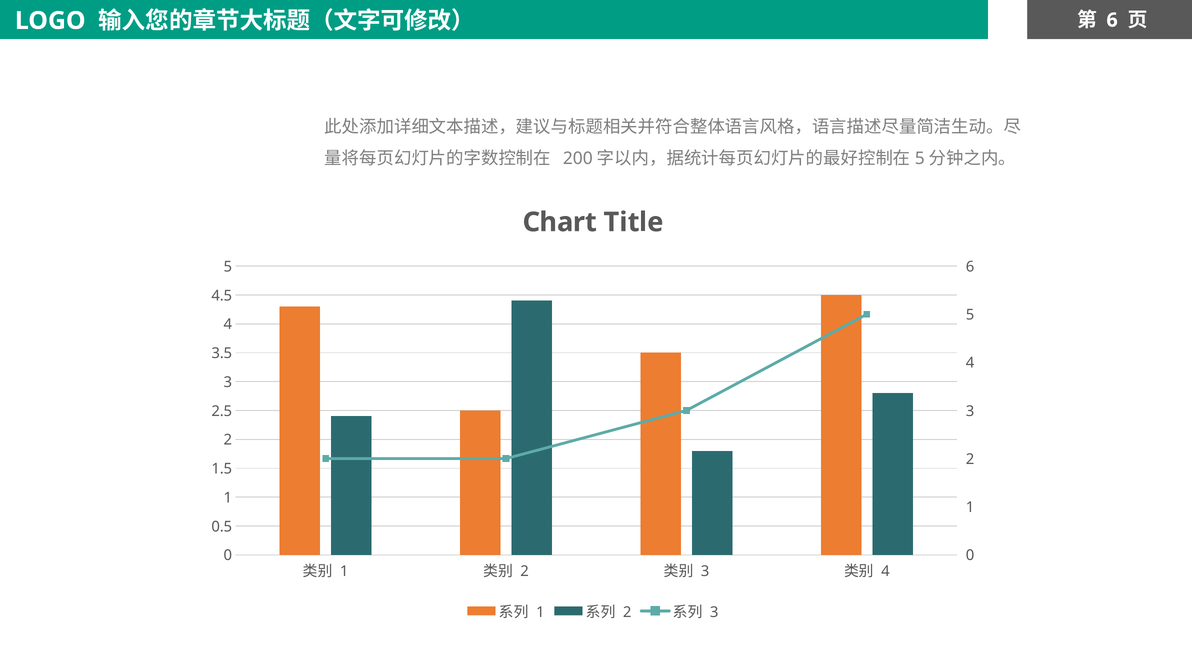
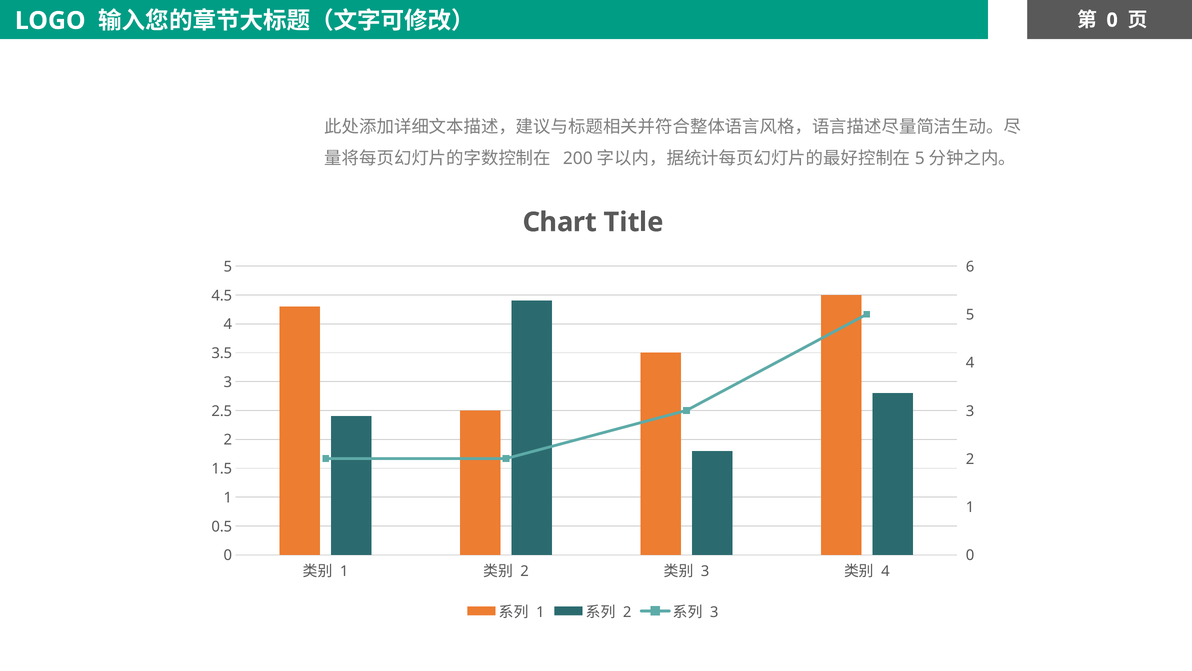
6: 6 -> 0 (1112, 20)
